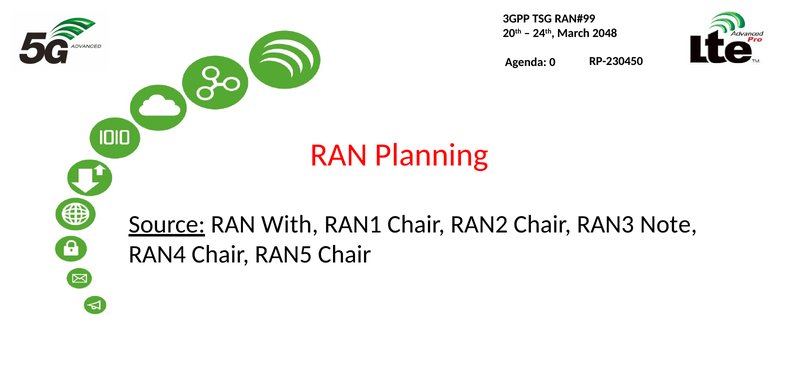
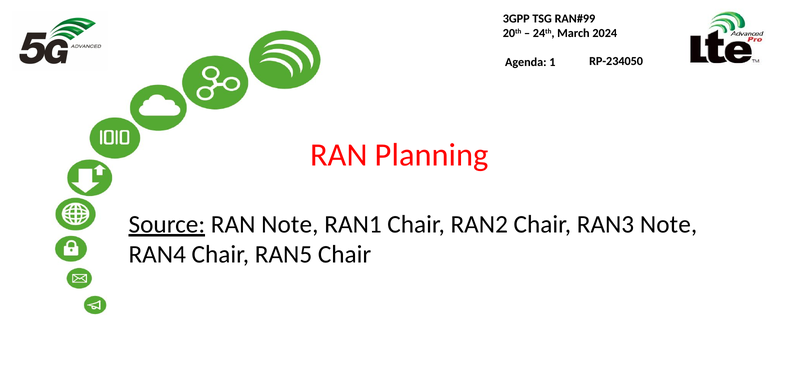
2048: 2048 -> 2024 (605, 33)
RP-230450: RP-230450 -> RP-234050 (616, 61)
0: 0 -> 1 (552, 62)
RAN With: With -> Note (290, 224)
